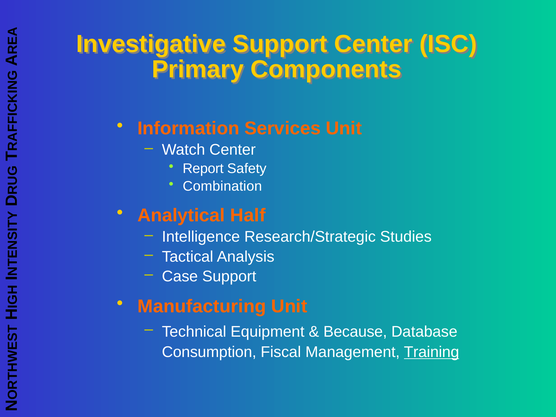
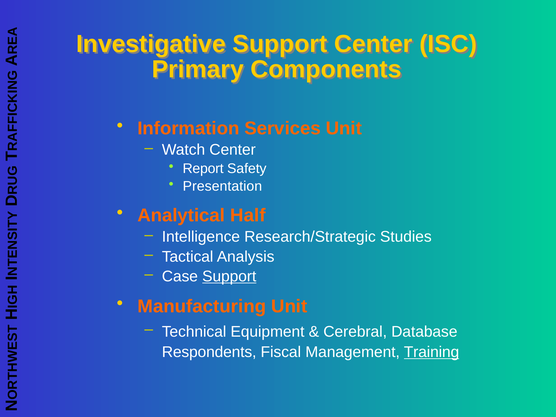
Combination: Combination -> Presentation (222, 186)
Support underline: none -> present (229, 276)
Because: Because -> Cerebral (355, 332)
Consumption: Consumption -> Respondents (209, 352)
